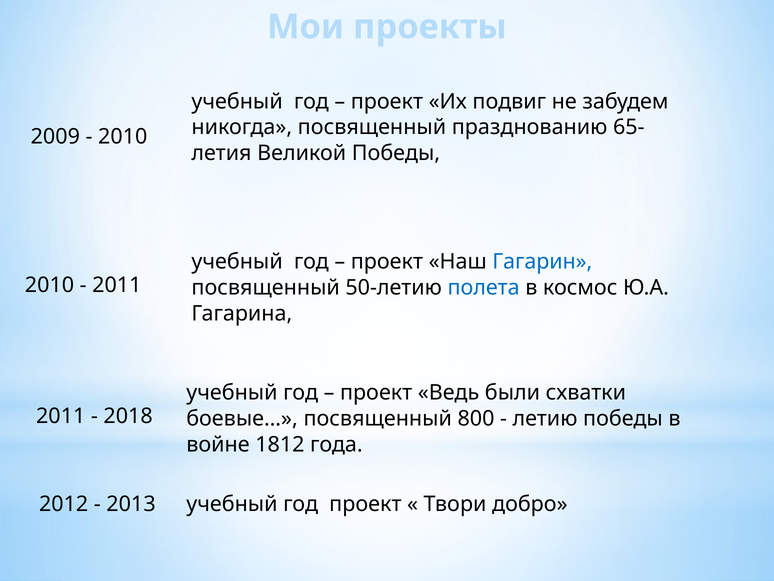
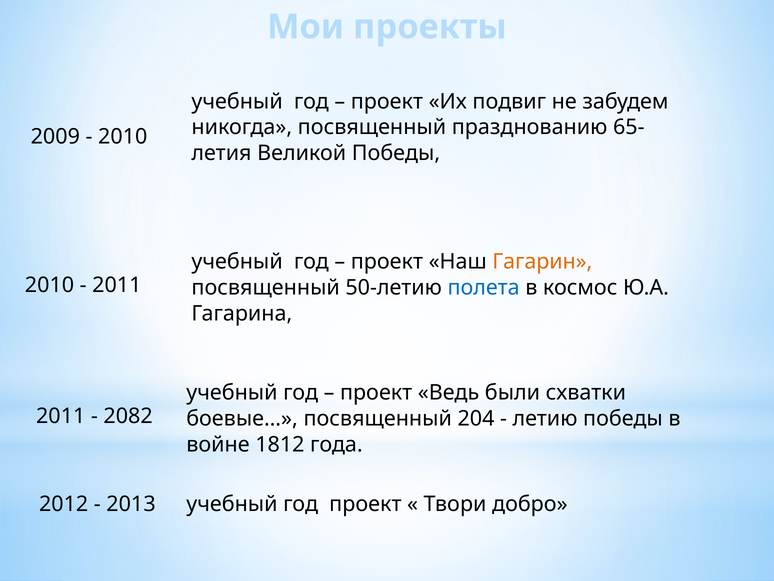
Гагарин colour: blue -> orange (542, 262)
2018: 2018 -> 2082 (128, 416)
800: 800 -> 204 (476, 418)
